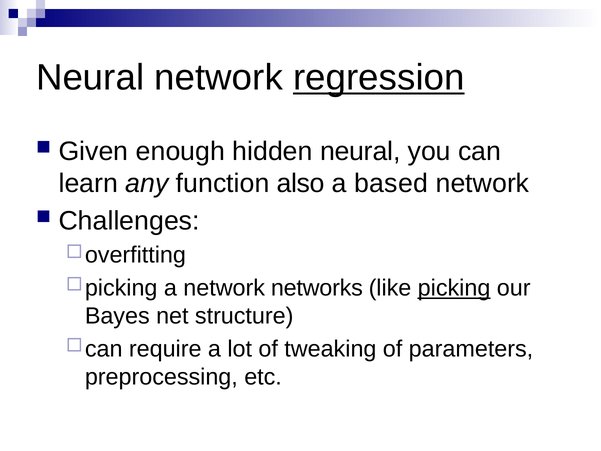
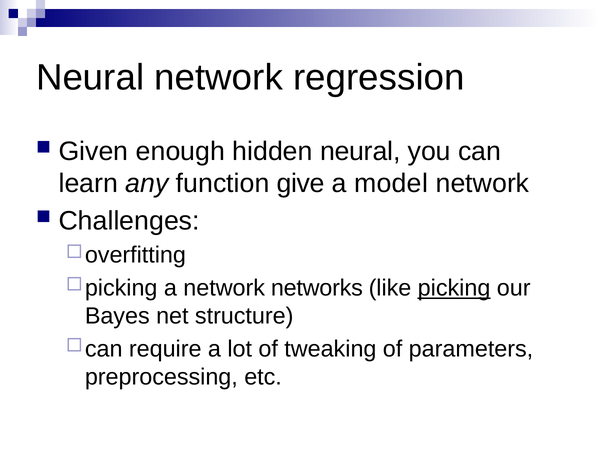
regression underline: present -> none (379, 78)
also: also -> give (301, 183)
based: based -> model (391, 183)
